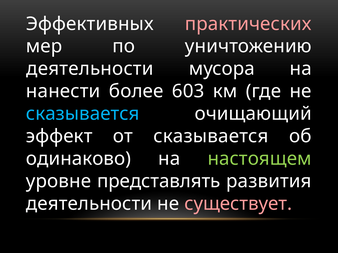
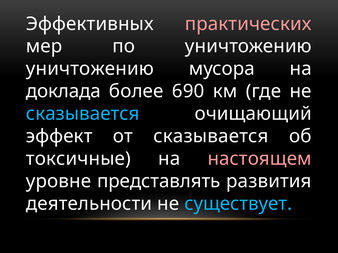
деятельности: деятельности -> уничтожению (90, 69)
нанести: нанести -> доклада (63, 91)
603: 603 -> 690 (188, 91)
одинаково: одинаково -> токсичные (78, 159)
настоящем colour: light green -> pink (260, 159)
существует colour: pink -> light blue (238, 204)
